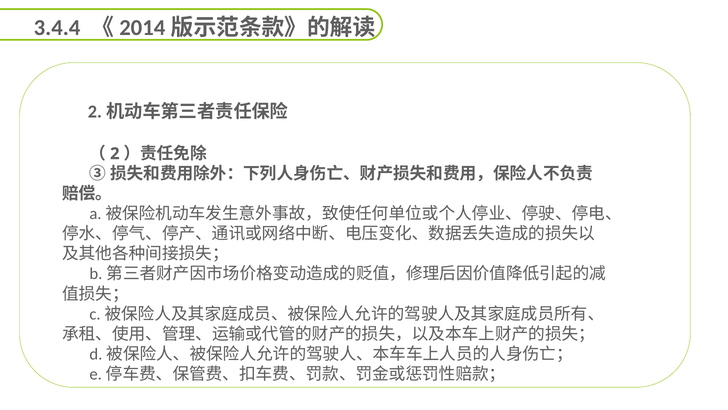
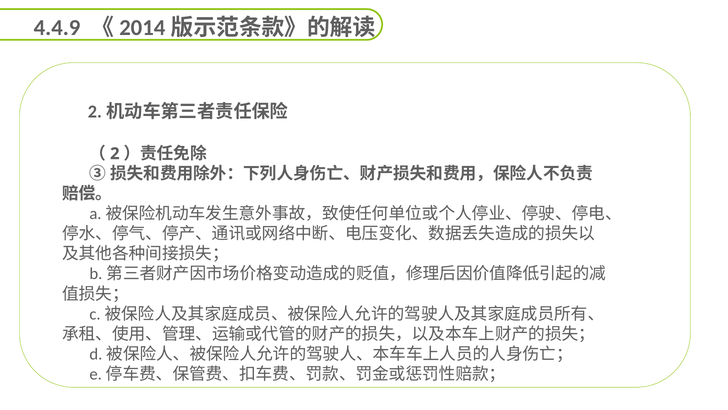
3.4.4: 3.4.4 -> 4.4.9 (57, 28)
